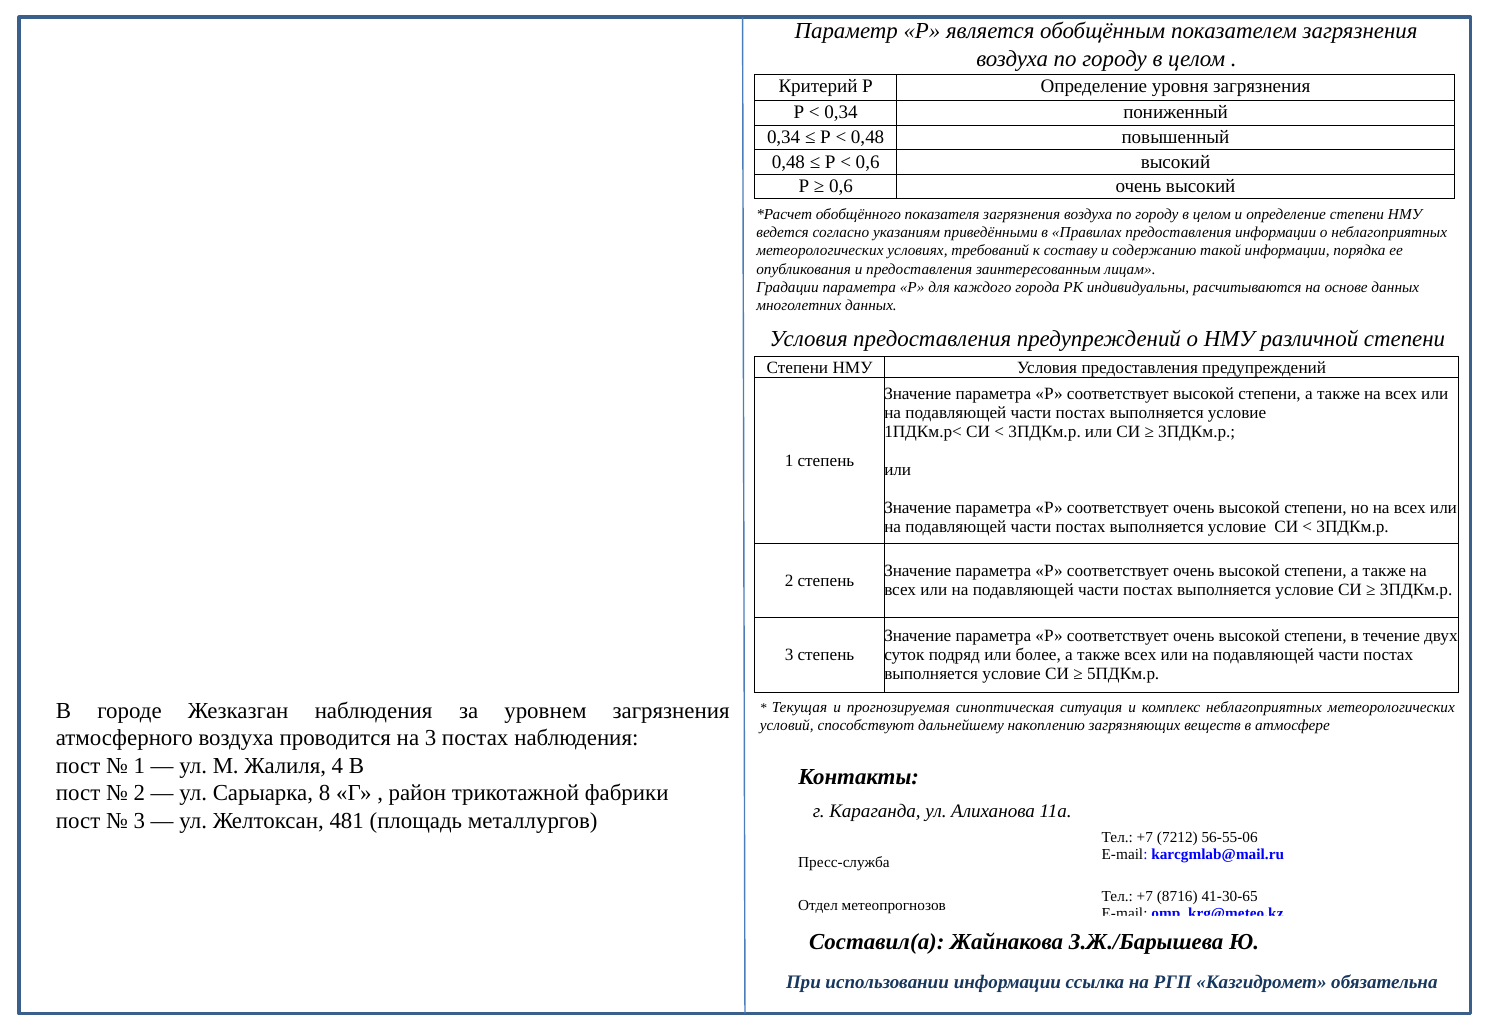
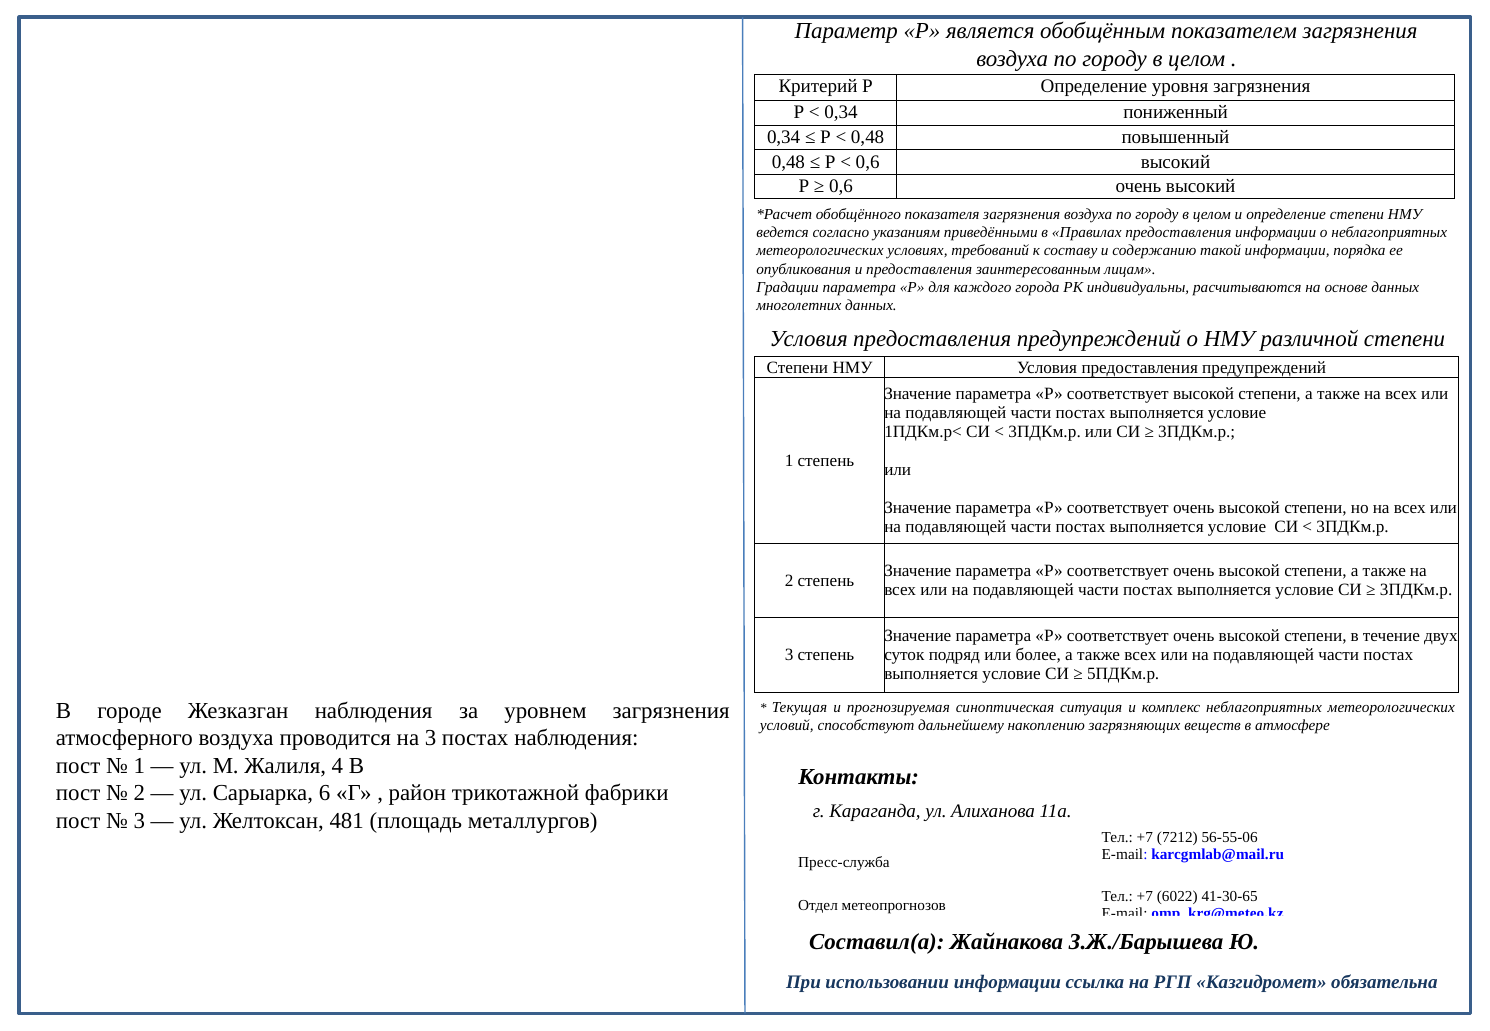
8: 8 -> 6 (325, 794)
8716: 8716 -> 6022 (1177, 897)
